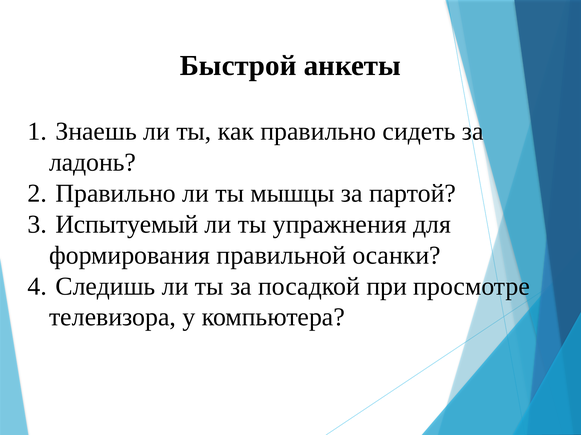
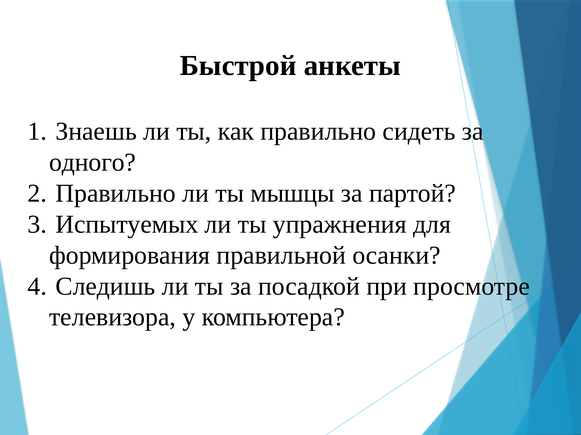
ладонь: ладонь -> одного (93, 163)
Испытуемый: Испытуемый -> Испытуемых (127, 225)
